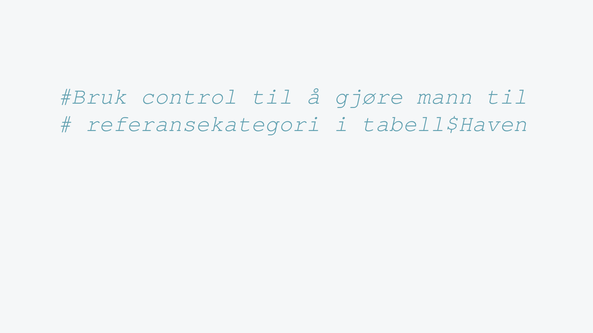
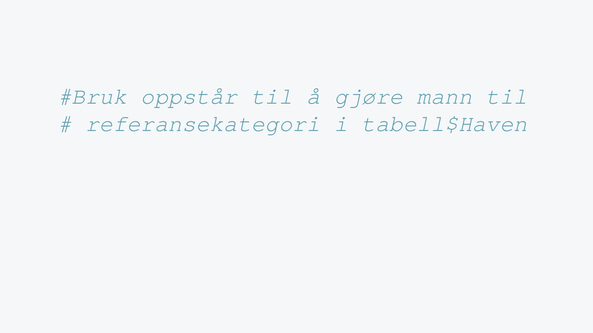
control: control -> oppstår (189, 96)
